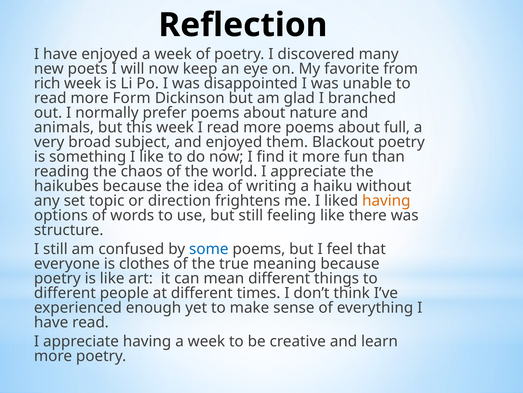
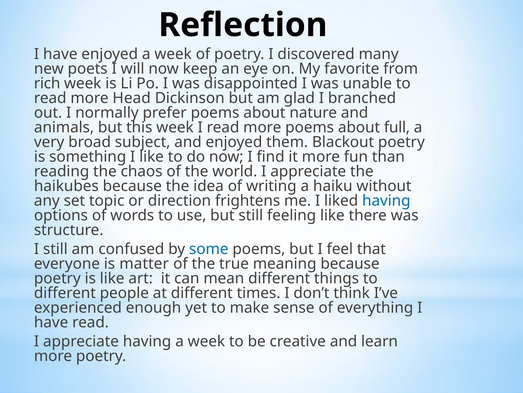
Form: Form -> Head (132, 98)
having colour: orange -> blue (386, 200)
clothes: clothes -> matter (144, 263)
